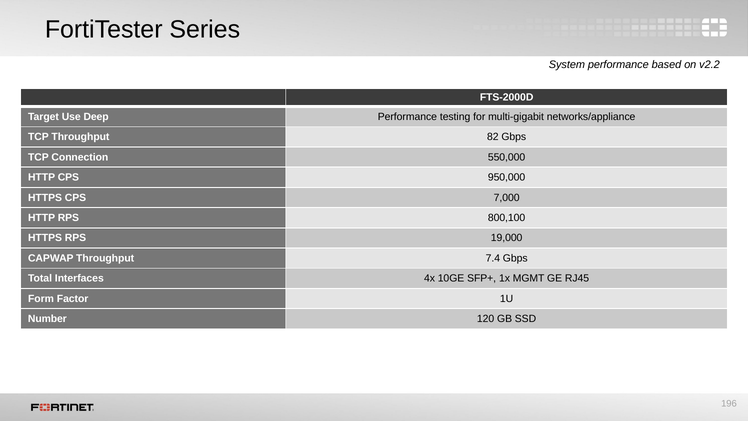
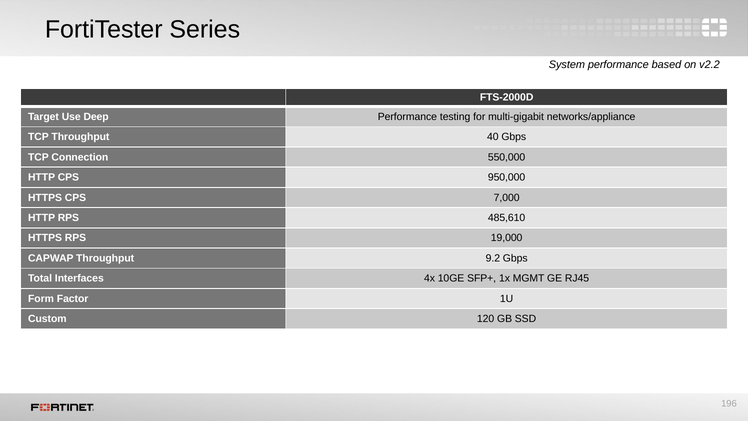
82: 82 -> 40 (493, 137)
800,100: 800,100 -> 485,610 (507, 218)
7.4: 7.4 -> 9.2 (493, 258)
Number: Number -> Custom (47, 319)
